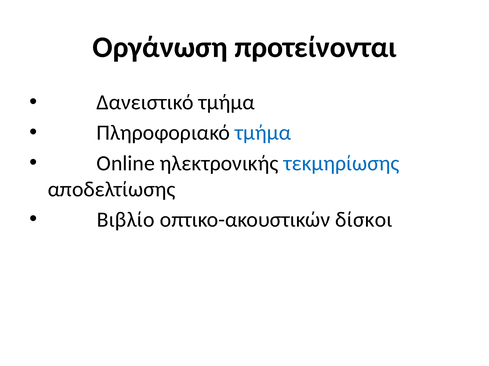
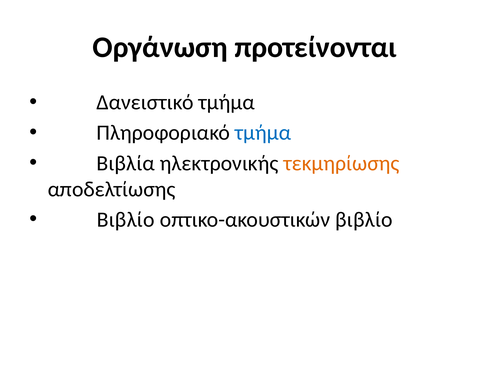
Online: Online -> Βιβλία (126, 164)
τεκμηρίωσης colour: blue -> orange (341, 164)
οπτικο-ακουστικών δίσκοι: δίσκοι -> βιβλίο (364, 220)
